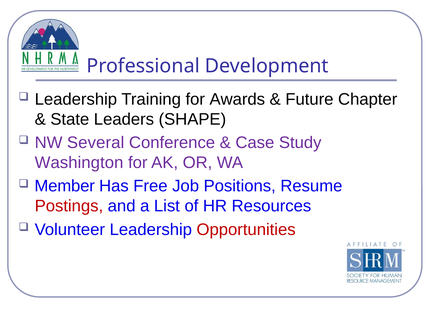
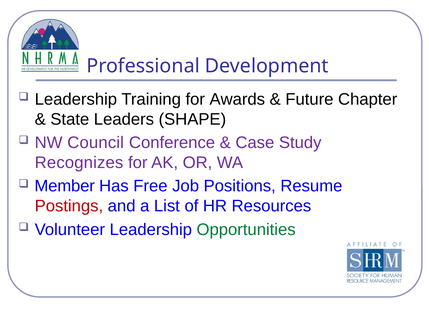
Several: Several -> Council (96, 143)
Washington: Washington -> Recognizes (79, 163)
Opportunities colour: red -> green (246, 229)
